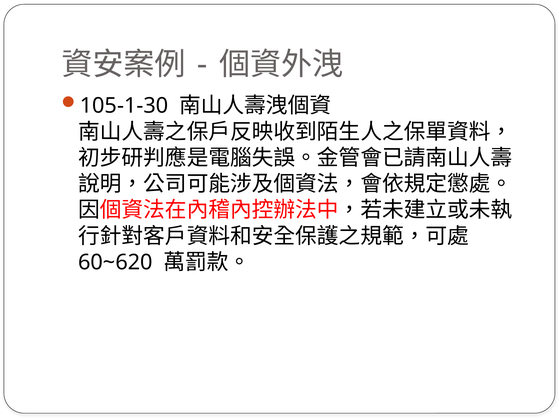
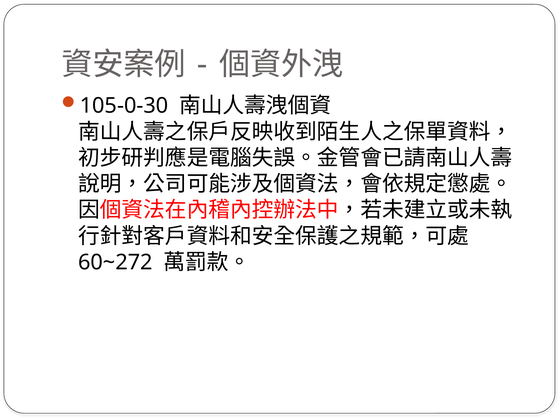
105-1-30: 105-1-30 -> 105-0-30 (124, 106)
60~620: 60~620 -> 60~272 (115, 262)
